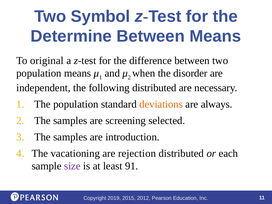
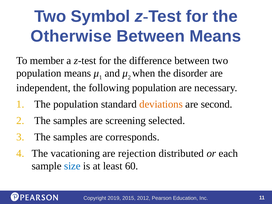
Determine: Determine -> Otherwise (71, 36)
original: original -> member (47, 61)
following distributed: distributed -> population (154, 88)
always: always -> second (217, 104)
introduction: introduction -> corresponds (132, 137)
size colour: purple -> blue (72, 166)
91: 91 -> 60 (132, 166)
